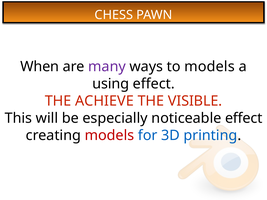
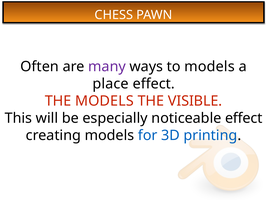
When: When -> Often (40, 67)
using: using -> place (111, 84)
THE ACHIEVE: ACHIEVE -> MODELS (104, 101)
models colour: red -> black (109, 136)
